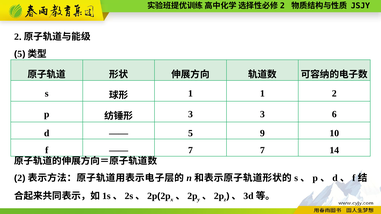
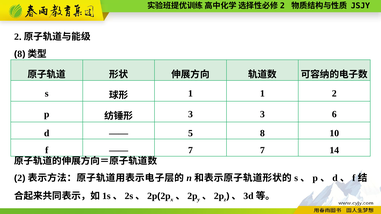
5: 5 -> 8 (20, 54)
5 9: 9 -> 8 (262, 133)
